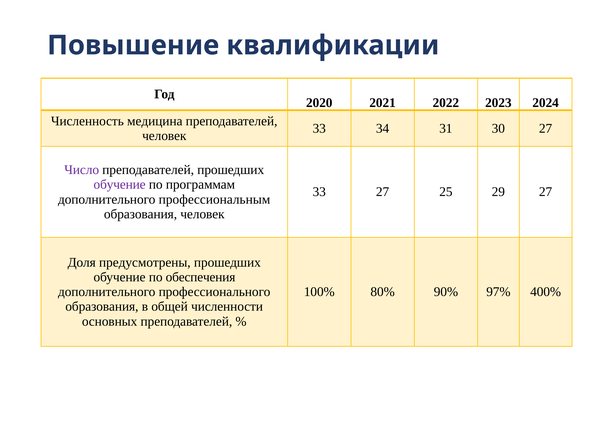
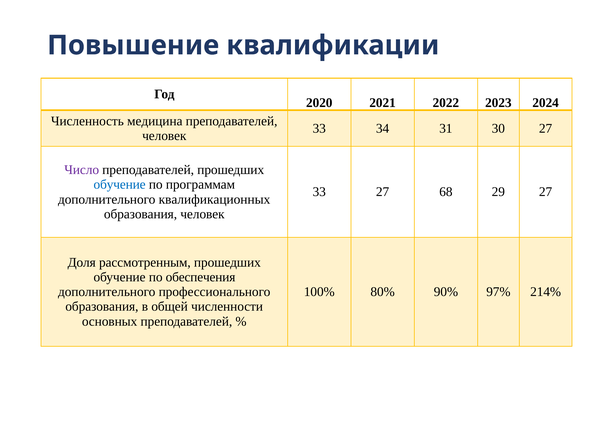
обучение colour: purple -> blue (120, 185)
25: 25 -> 68 (446, 192)
профессиональным: профессиональным -> квалификационных (214, 200)
предусмотрены: предусмотрены -> рассмотренным (145, 263)
400%: 400% -> 214% (546, 292)
